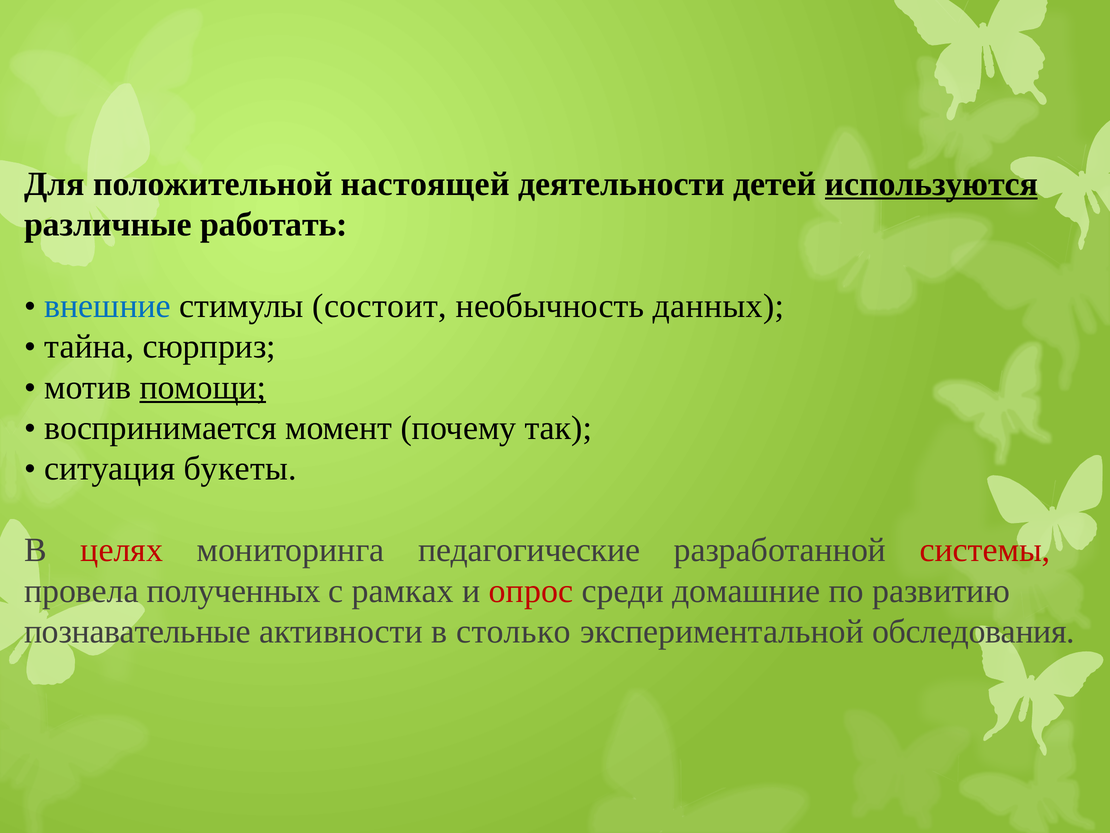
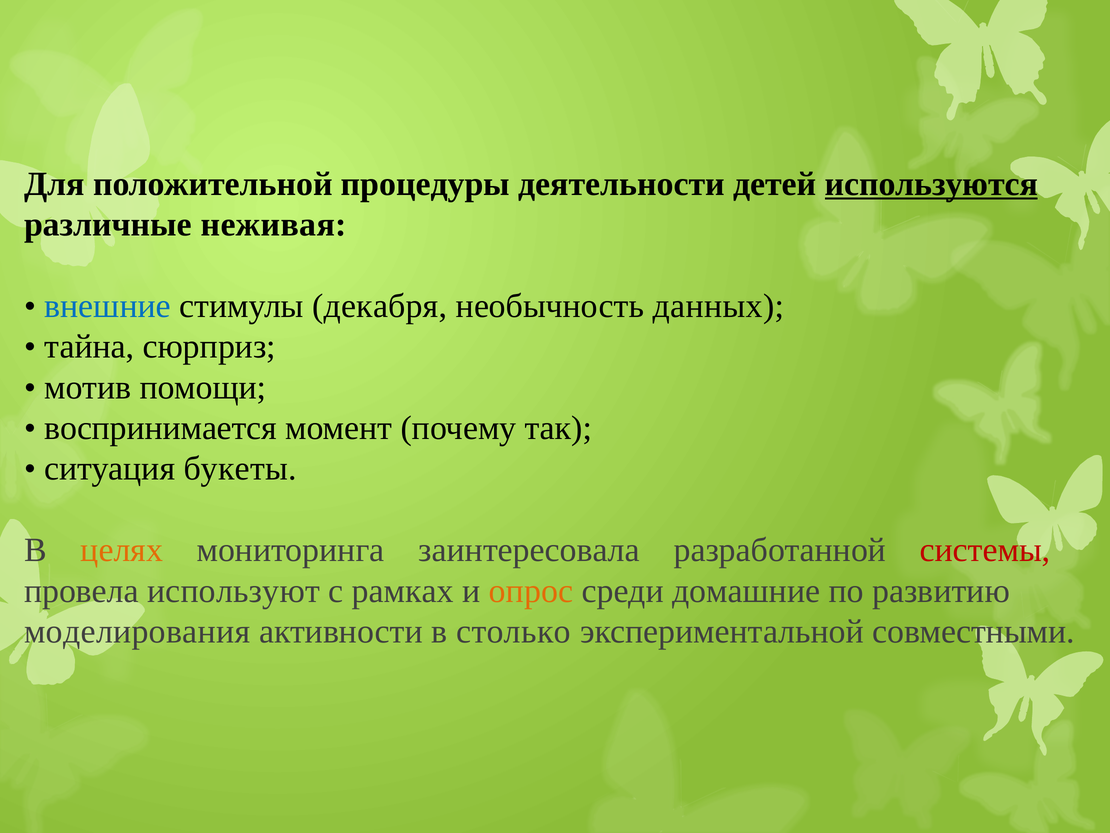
настоящей: настоящей -> процедуры (425, 184)
работать: работать -> неживая (274, 224)
состоит: состоит -> декабря (380, 306)
помощи underline: present -> none (203, 387)
целях colour: red -> orange (122, 550)
педагогические: педагогические -> заинтересовала (529, 550)
полученных: полученных -> используют (233, 591)
опрос colour: red -> orange (531, 591)
познавательные: познавательные -> моделирования (137, 631)
обследования: обследования -> совместными (973, 631)
